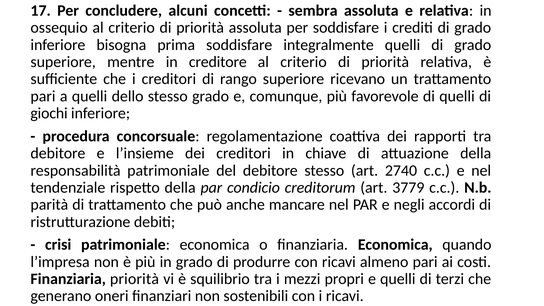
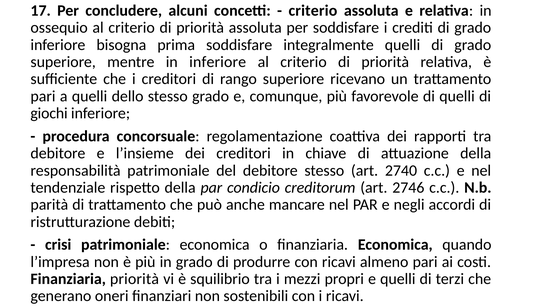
sembra: sembra -> criterio (313, 11)
in creditore: creditore -> inferiore (218, 62)
3779: 3779 -> 2746 (408, 188)
